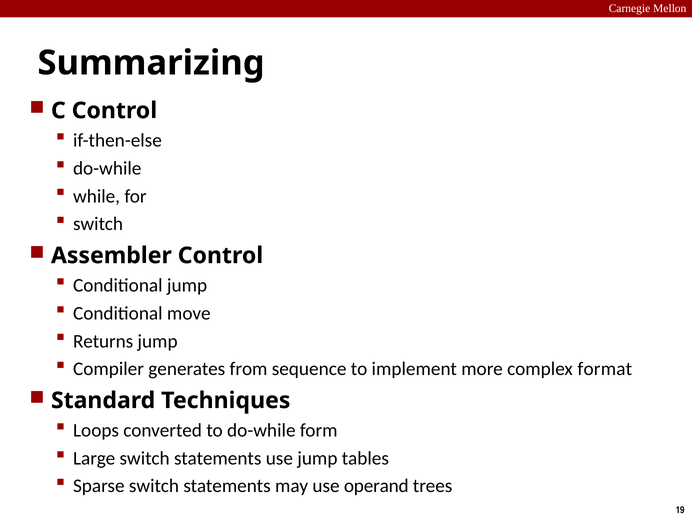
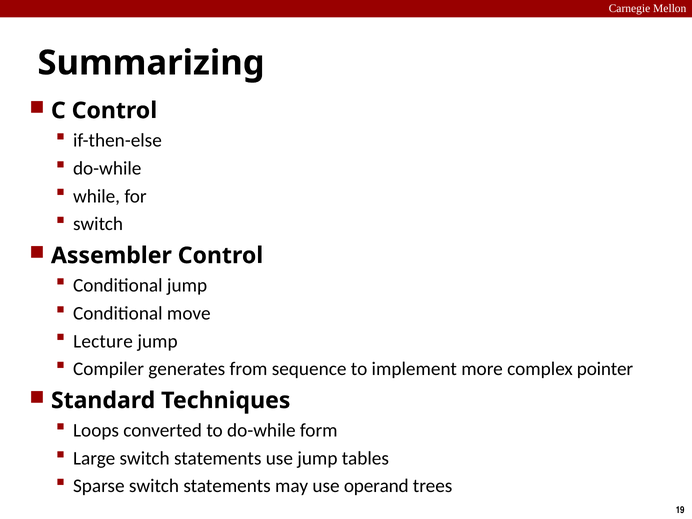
Returns: Returns -> Lecture (103, 341)
format: format -> pointer (605, 369)
